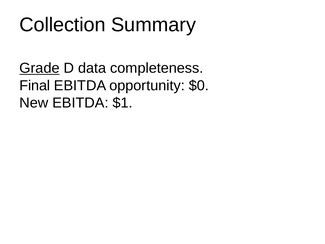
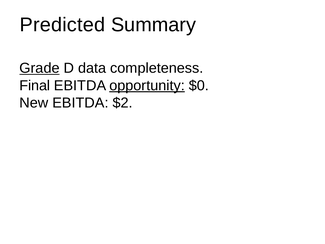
Collection: Collection -> Predicted (62, 25)
opportunity underline: none -> present (147, 85)
$1: $1 -> $2 (123, 103)
